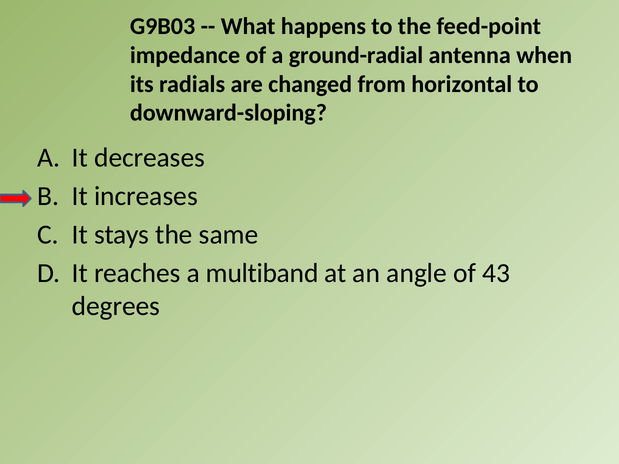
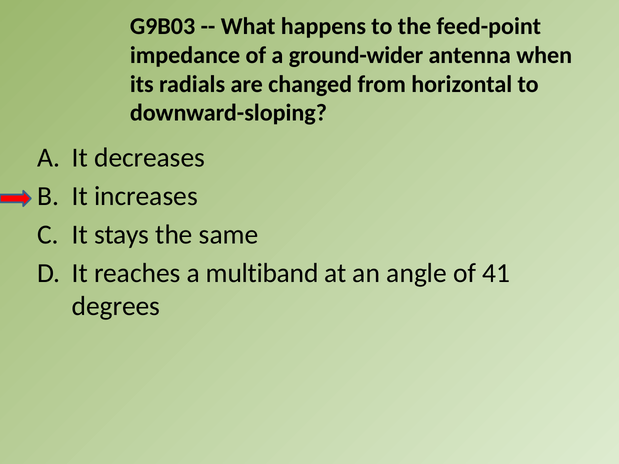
ground-radial: ground-radial -> ground-wider (356, 55)
43: 43 -> 41 (496, 273)
